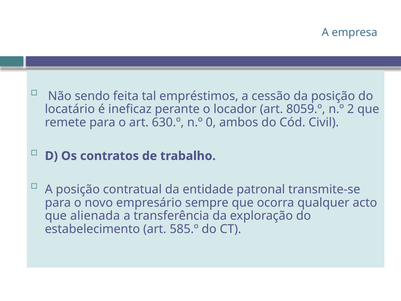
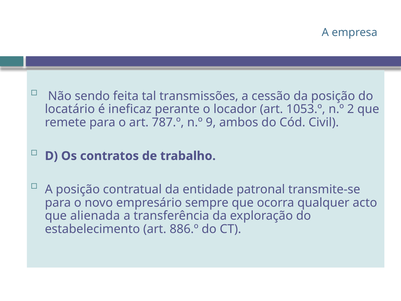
empréstimos: empréstimos -> transmissões (199, 96)
8059.º: 8059.º -> 1053.º (306, 109)
630.º: 630.º -> 787.º (168, 122)
0: 0 -> 9 (211, 122)
585.º: 585.º -> 886.º (184, 229)
